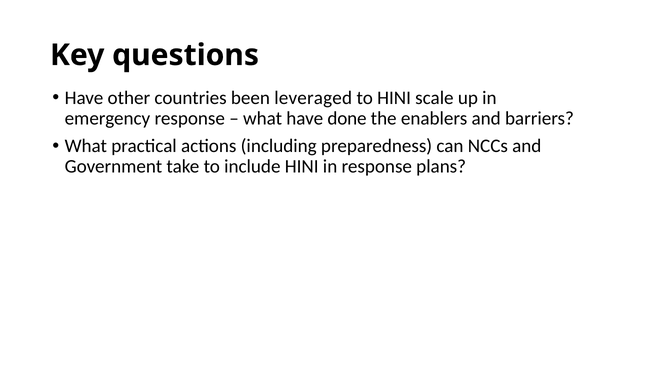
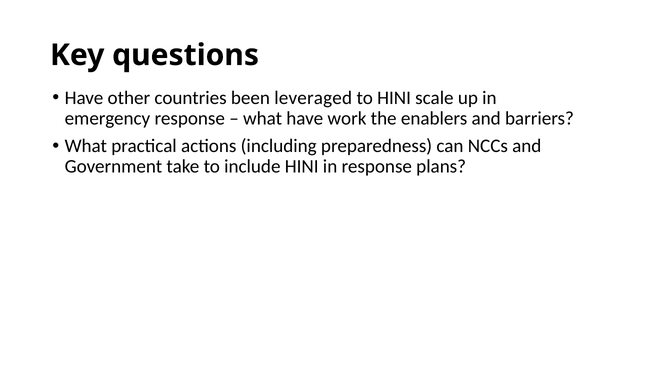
done: done -> work (347, 118)
